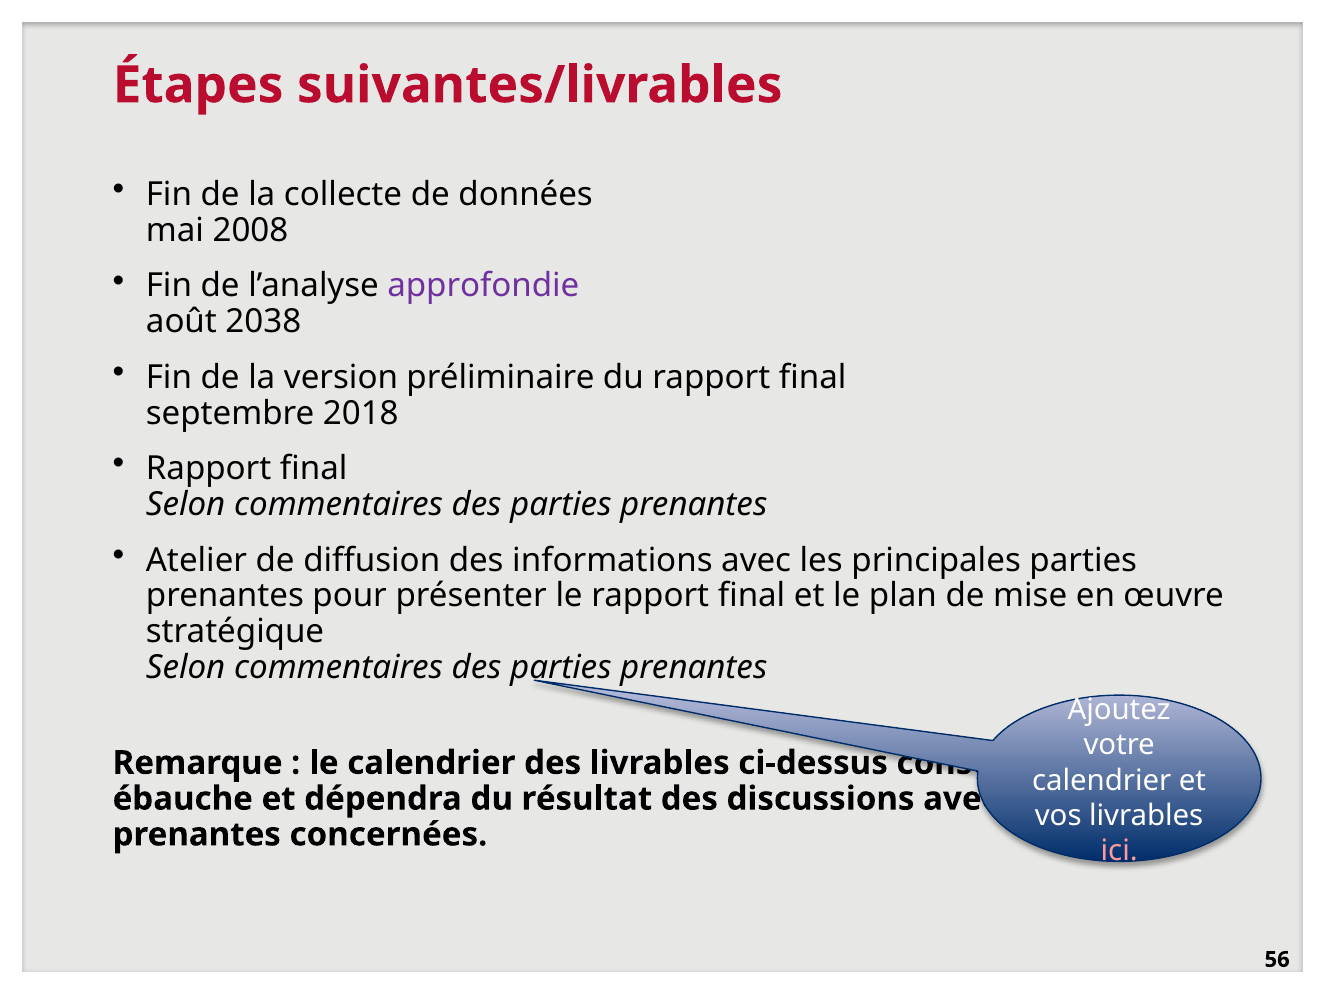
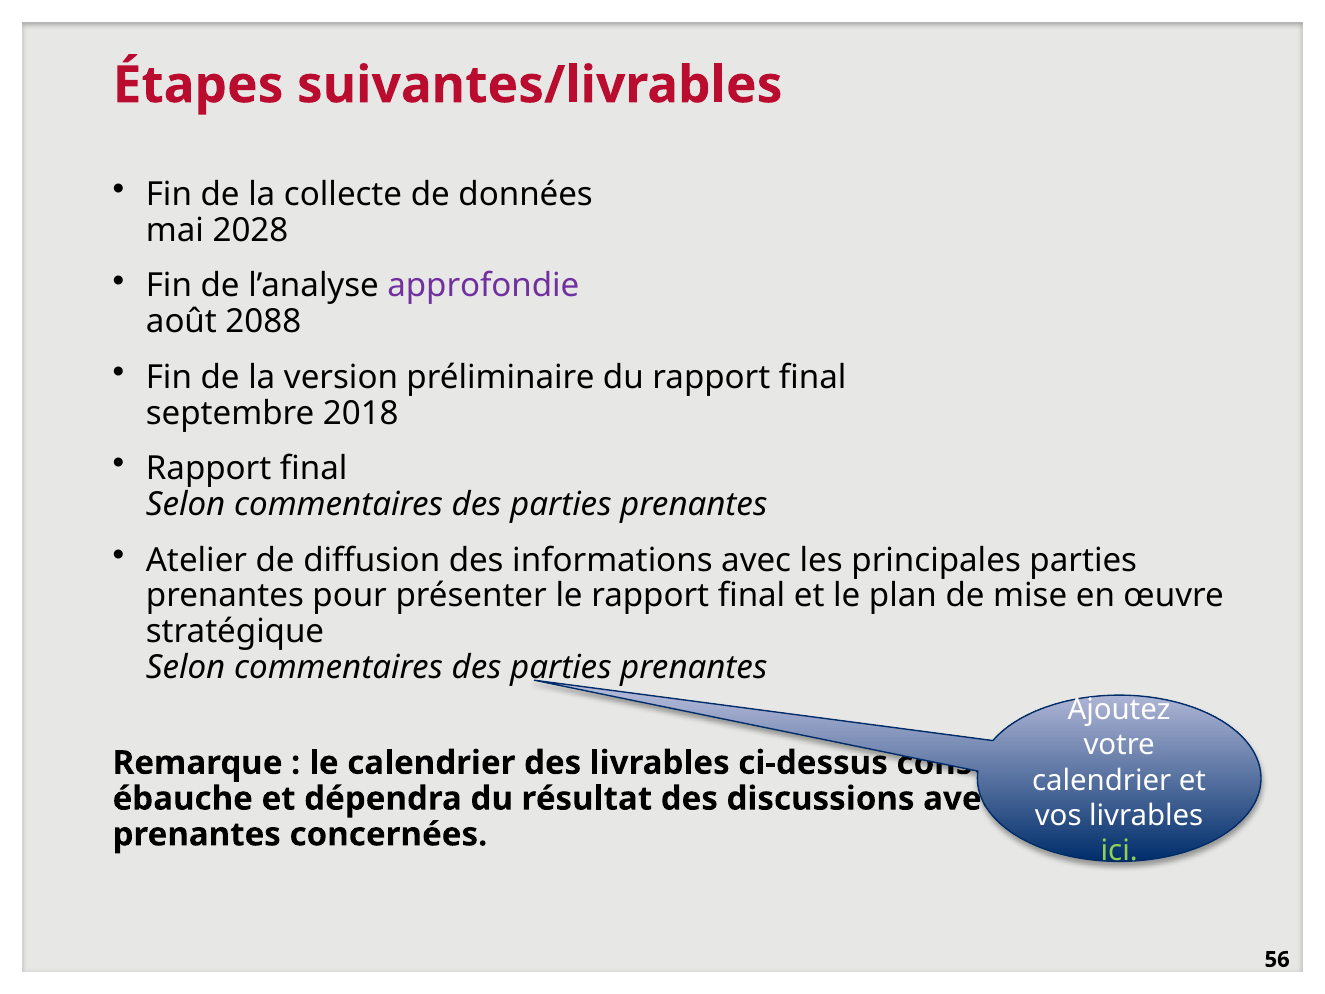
2008: 2008 -> 2028 (250, 230)
2038: 2038 -> 2088 (263, 322)
ici colour: pink -> light green (1119, 851)
